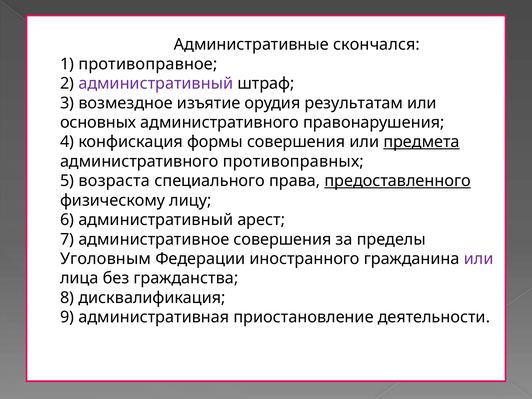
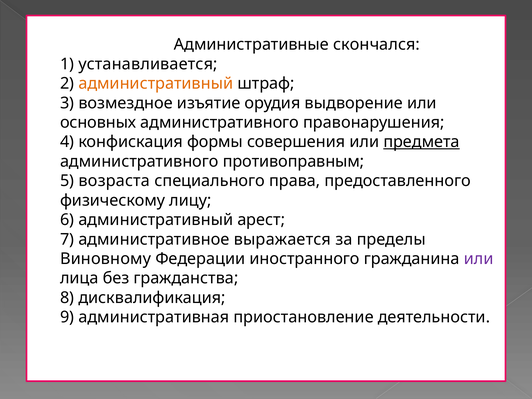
противоправное: противоправное -> устанавливается (148, 64)
административный colour: purple -> orange (156, 84)
результатам: результатам -> выдворение (354, 103)
противоправных: противоправных -> противоправным (293, 161)
предоставленного underline: present -> none (398, 181)
административное совершения: совершения -> выражается (282, 239)
Уголовным: Уголовным -> Виновному (106, 259)
